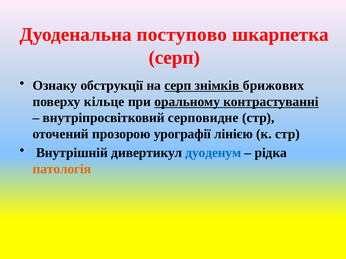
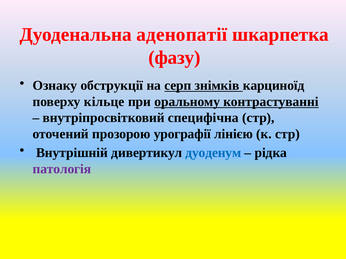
поступово: поступово -> аденопатії (182, 34)
серп: серп -> фазу (174, 58)
брижових: брижових -> карциноїд (274, 86)
серповидне: серповидне -> специфічна (203, 118)
патологія colour: orange -> purple (62, 169)
